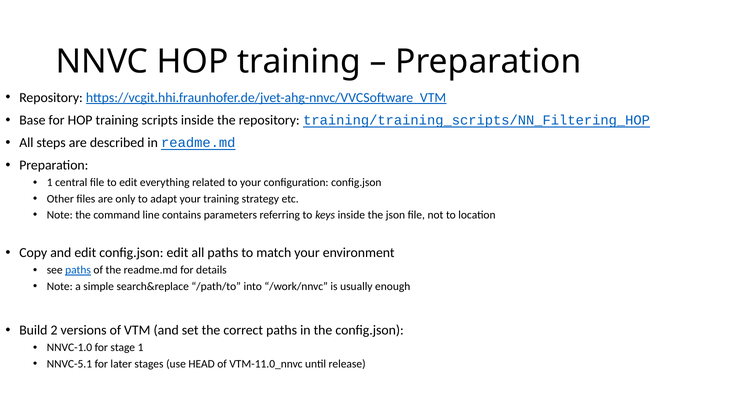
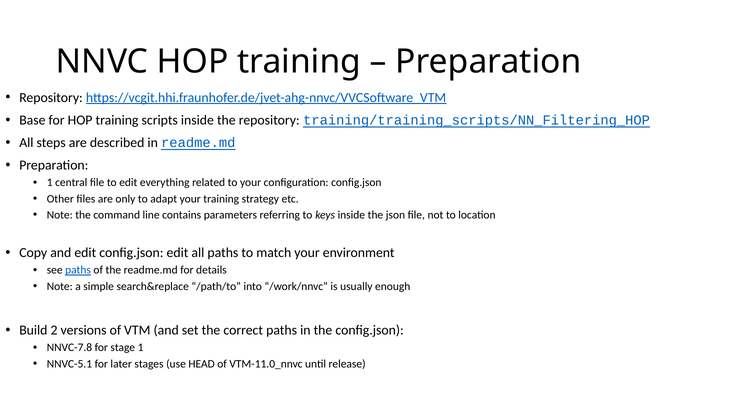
NNVC-1.0: NNVC-1.0 -> NNVC-7.8 (69, 348)
